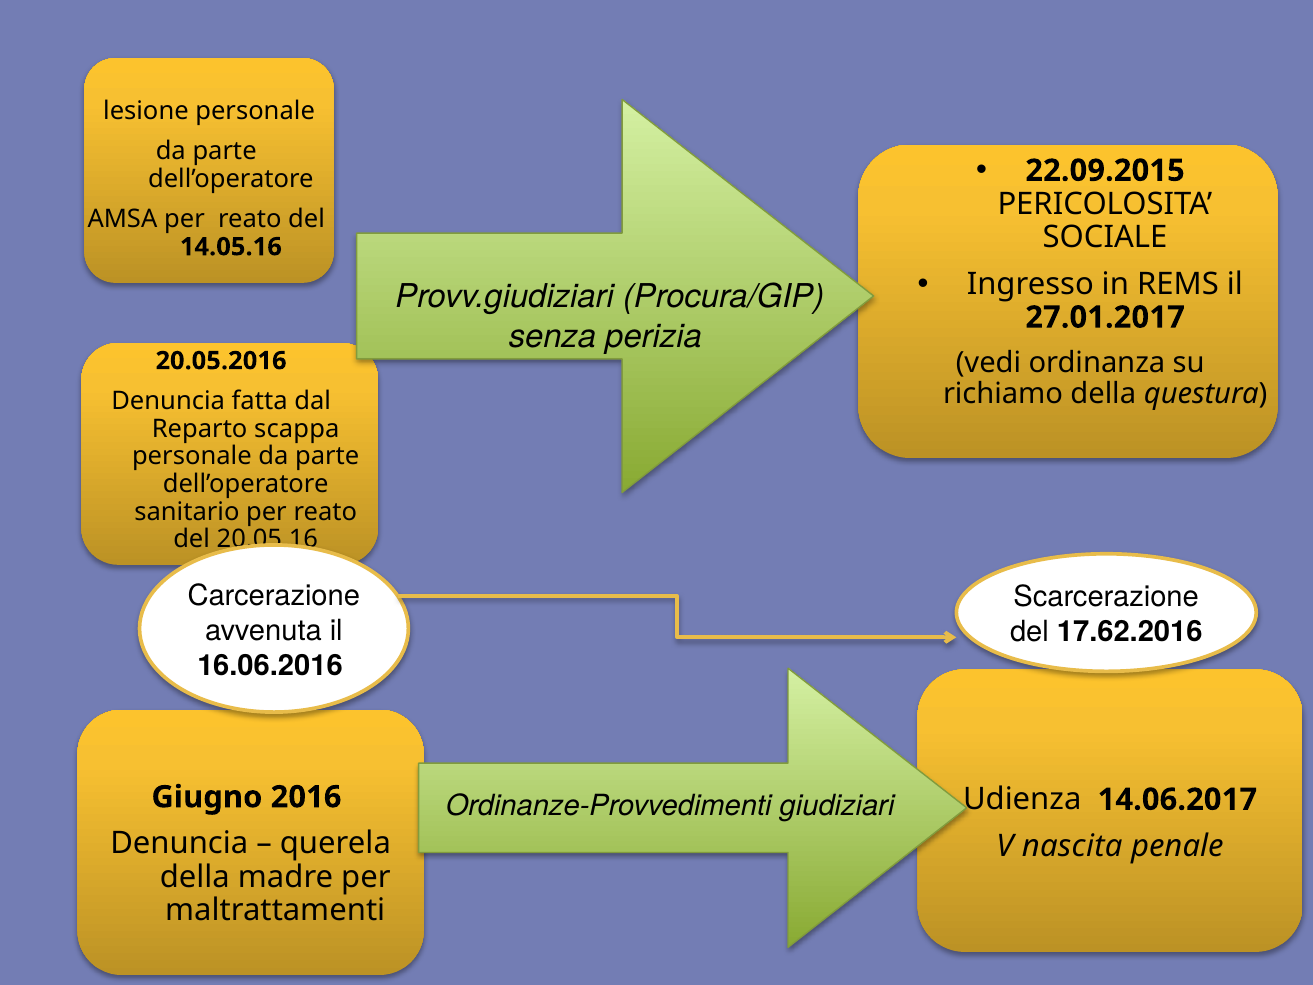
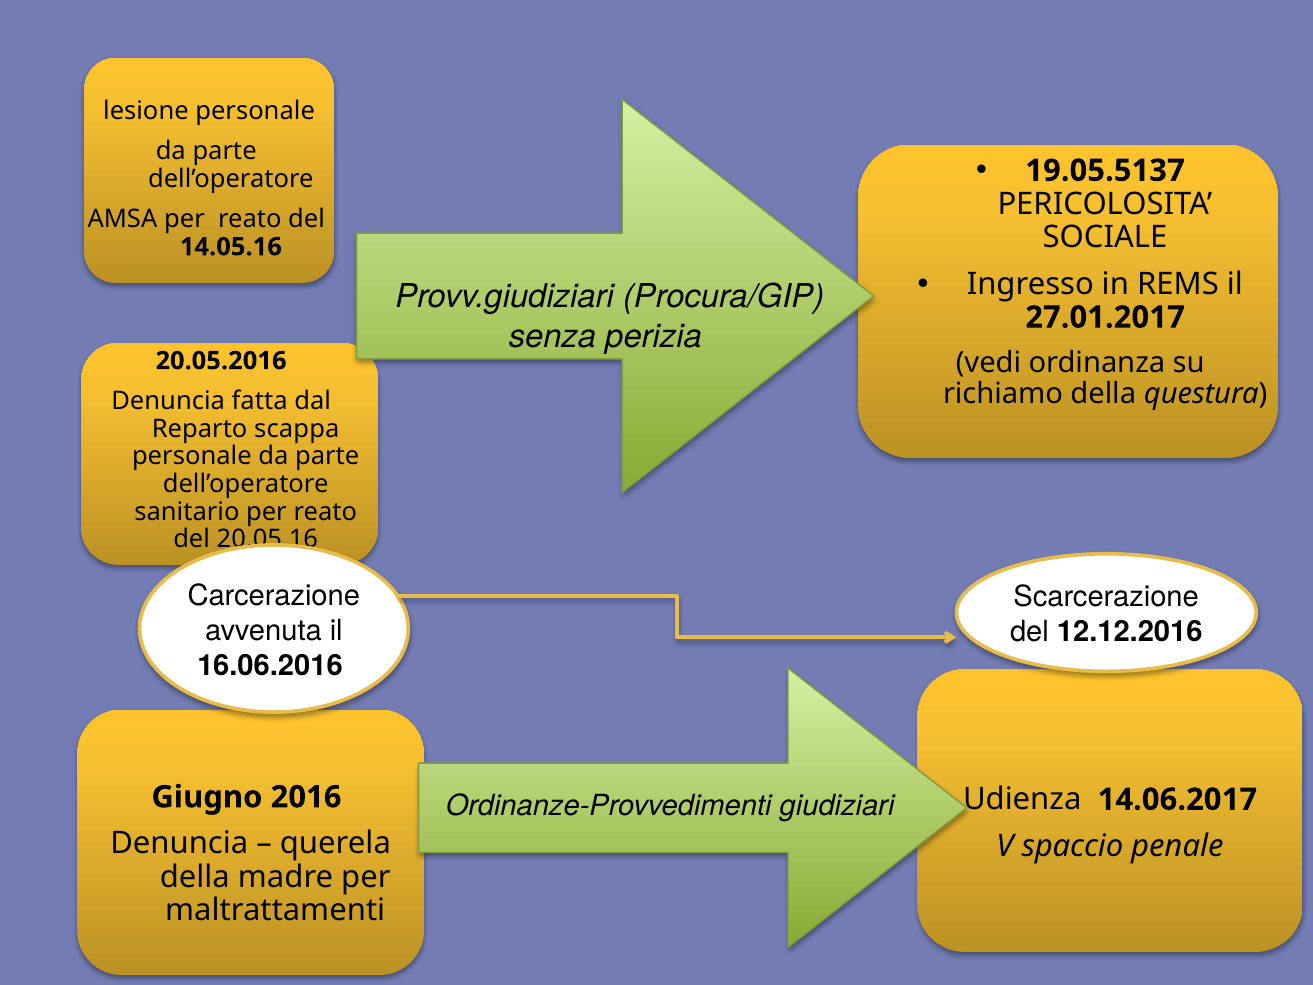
22.09.2015: 22.09.2015 -> 19.05.5137 (1105, 171)
17.62.2016: 17.62.2016 -> 12.12.2016 (1130, 632)
nascita: nascita -> spaccio (1072, 846)
